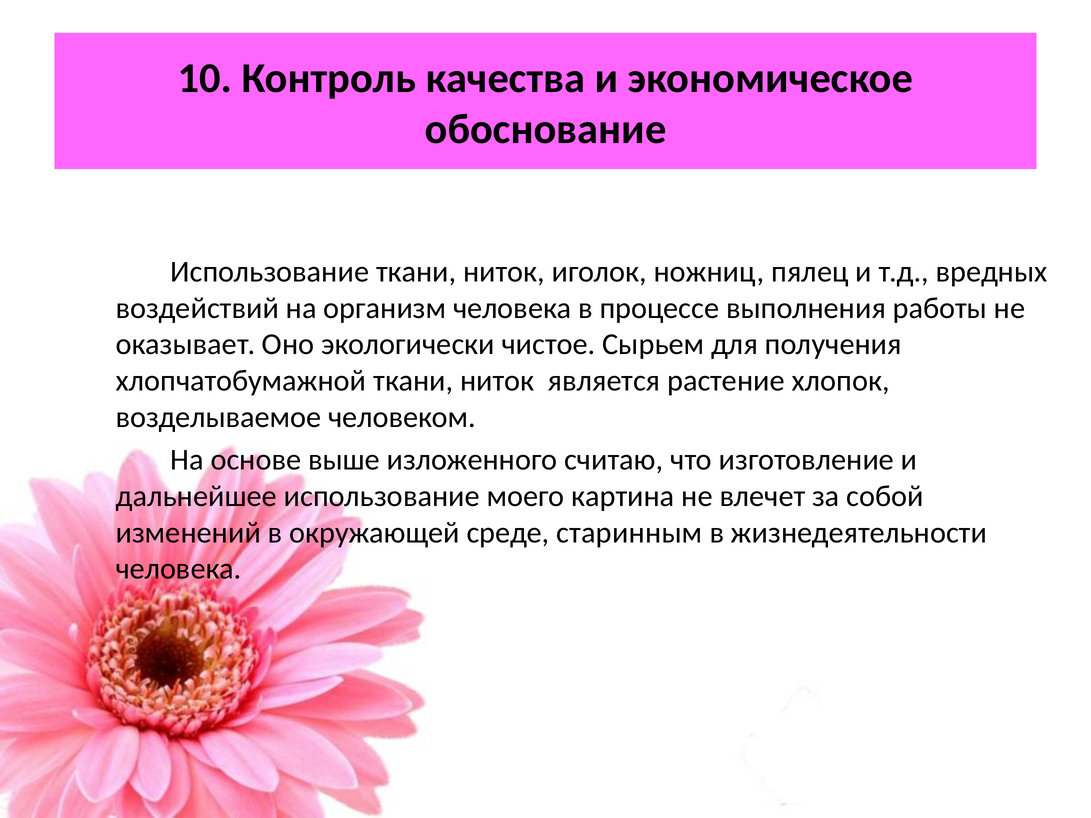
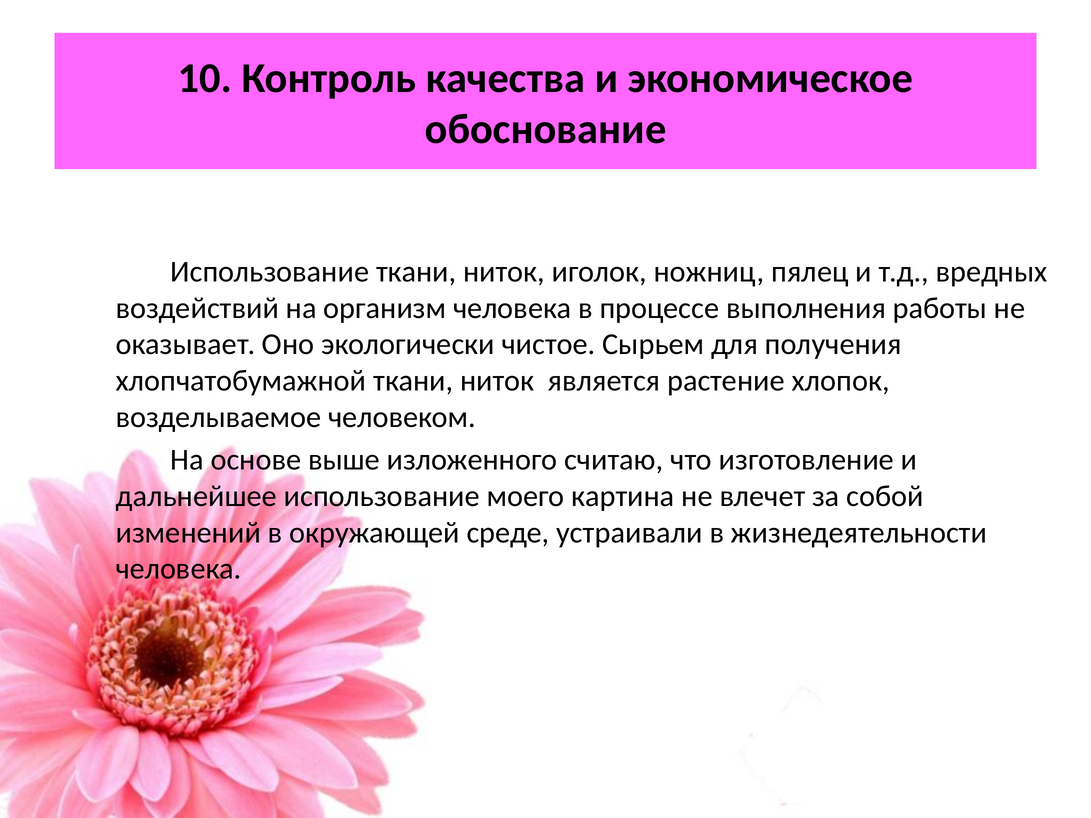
старинным: старинным -> устраивали (629, 533)
